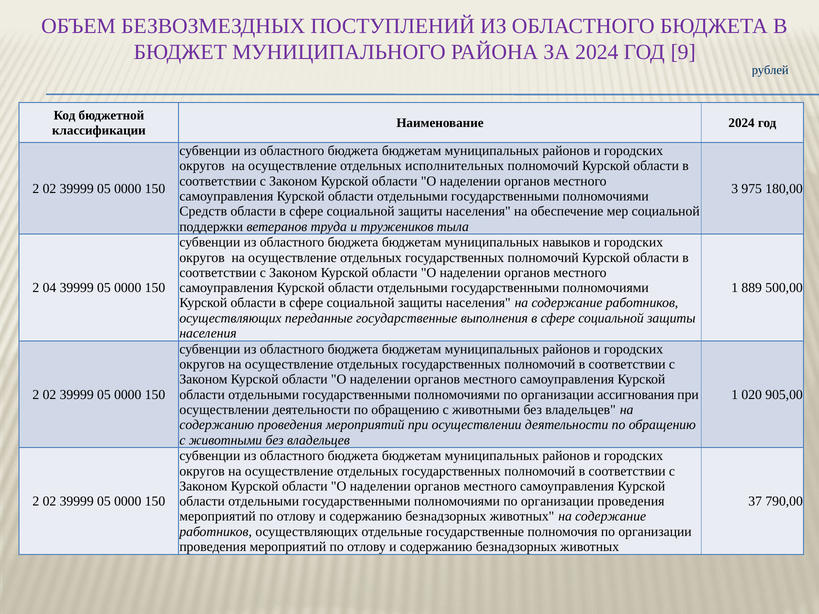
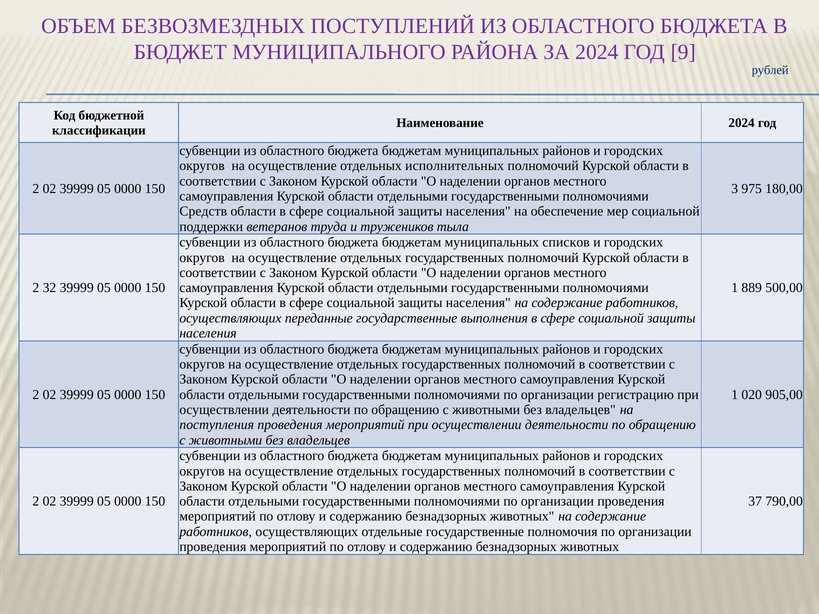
навыков: навыков -> списков (566, 242)
04: 04 -> 32 (49, 288)
ассигнования: ассигнования -> регистрацию (636, 395)
содержанию: содержанию -> поступления (217, 425)
